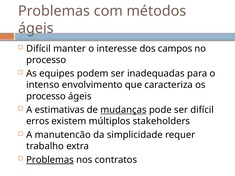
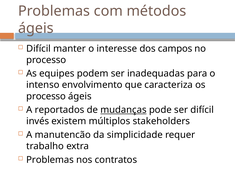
estimativas: estimativas -> reportados (60, 110)
erros: erros -> invés (38, 121)
Problemas underline: present -> none (50, 160)
